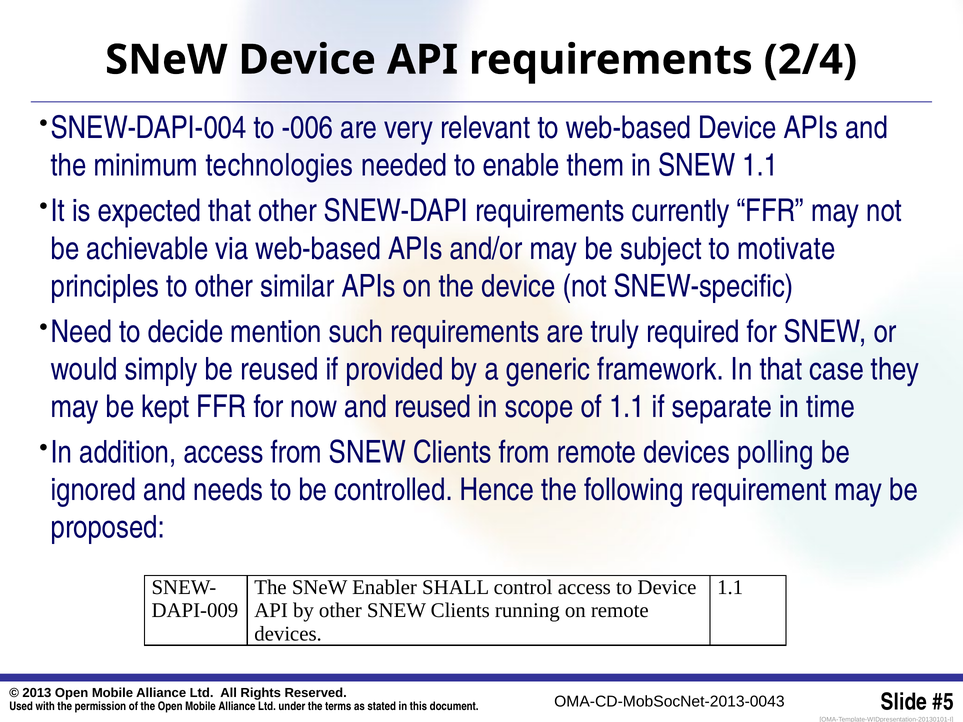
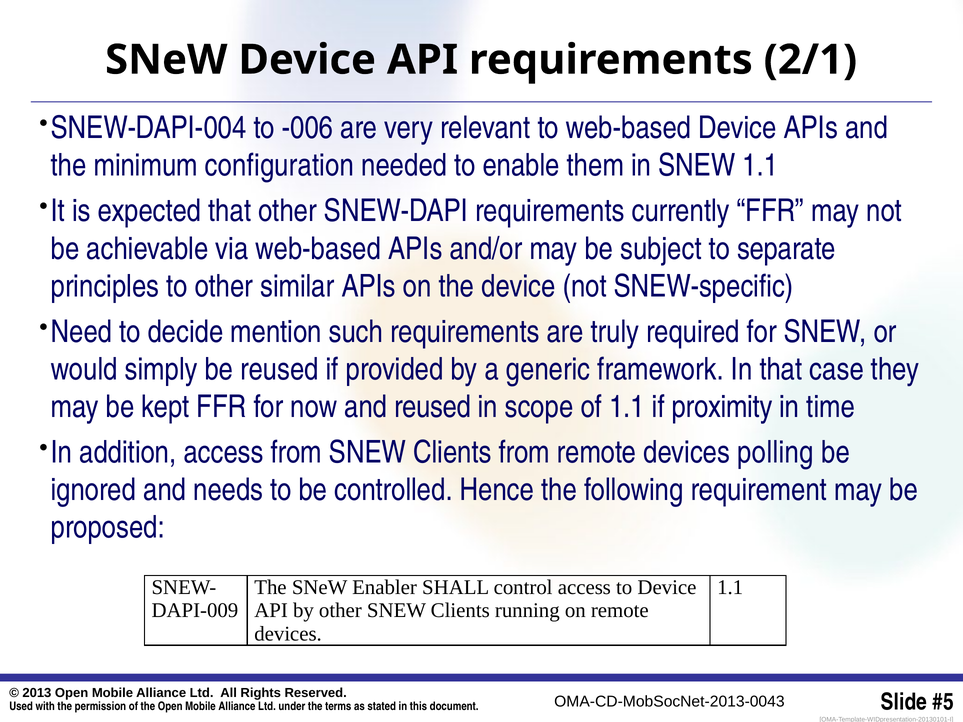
2/4: 2/4 -> 2/1 (810, 60)
technologies: technologies -> configuration (279, 166)
motivate: motivate -> separate (786, 249)
separate: separate -> proximity (722, 407)
